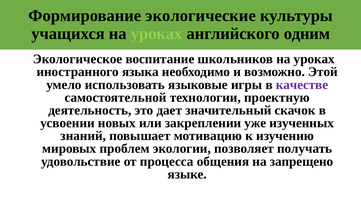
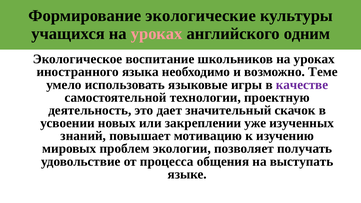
уроках colour: light green -> pink (157, 34)
Этой: Этой -> Теме (323, 72)
запрещено: запрещено -> выступать (302, 161)
